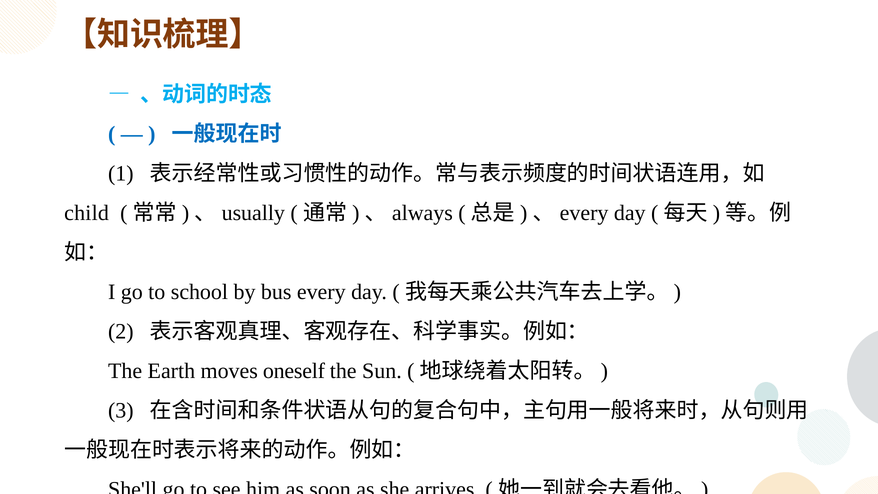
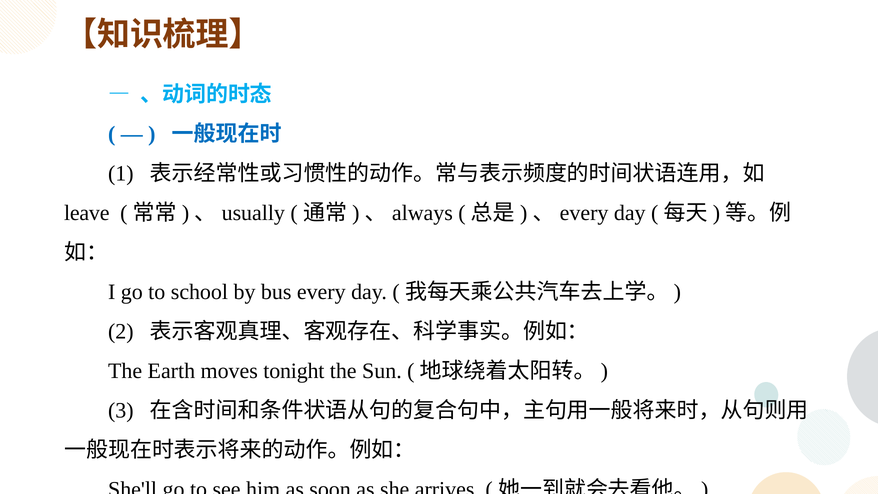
child: child -> leave (87, 213)
oneself: oneself -> tonight (294, 371)
